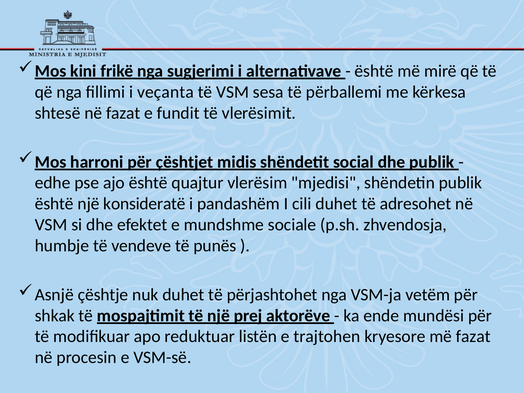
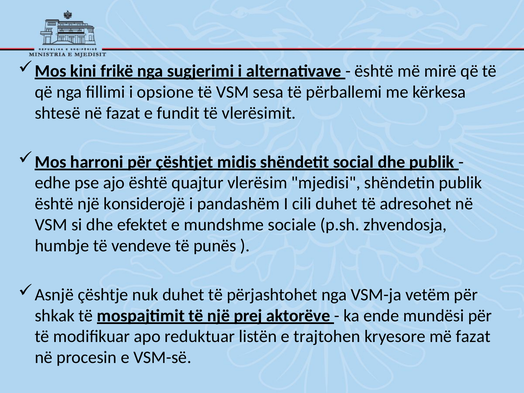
veçanta: veçanta -> opsione (165, 92)
konsideratë: konsideratë -> konsiderojë (144, 204)
